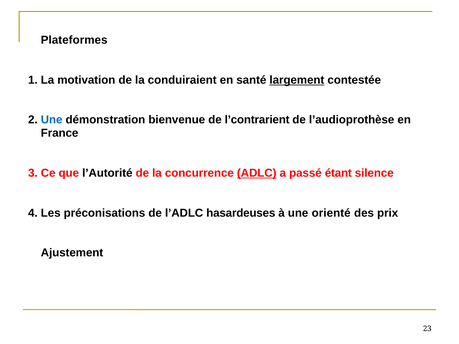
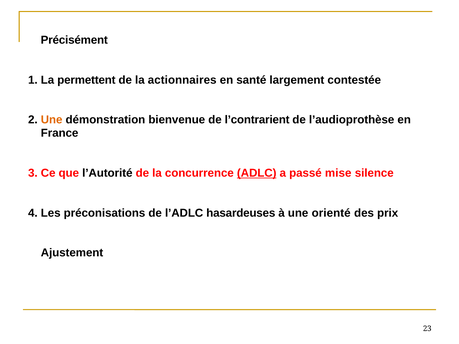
Plateformes: Plateformes -> Précisément (74, 40)
motivation: motivation -> permettent (86, 80)
conduiraient: conduiraient -> actionnaires (182, 80)
largement underline: present -> none (297, 80)
Une colour: blue -> orange (52, 120)
étant: étant -> mise (338, 173)
